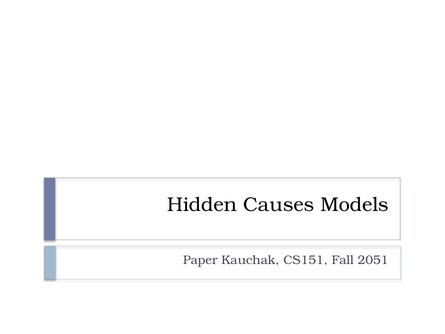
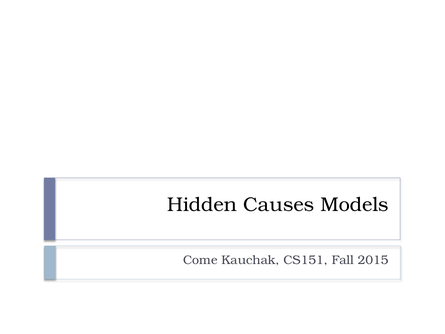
Paper: Paper -> Come (200, 260)
2051: 2051 -> 2015 (373, 260)
